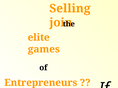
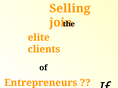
games: games -> clients (44, 49)
